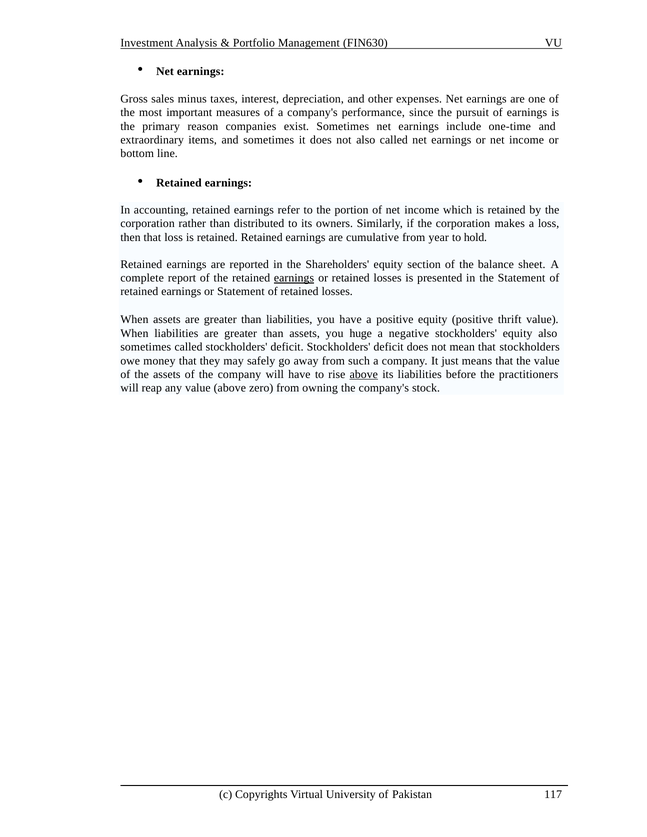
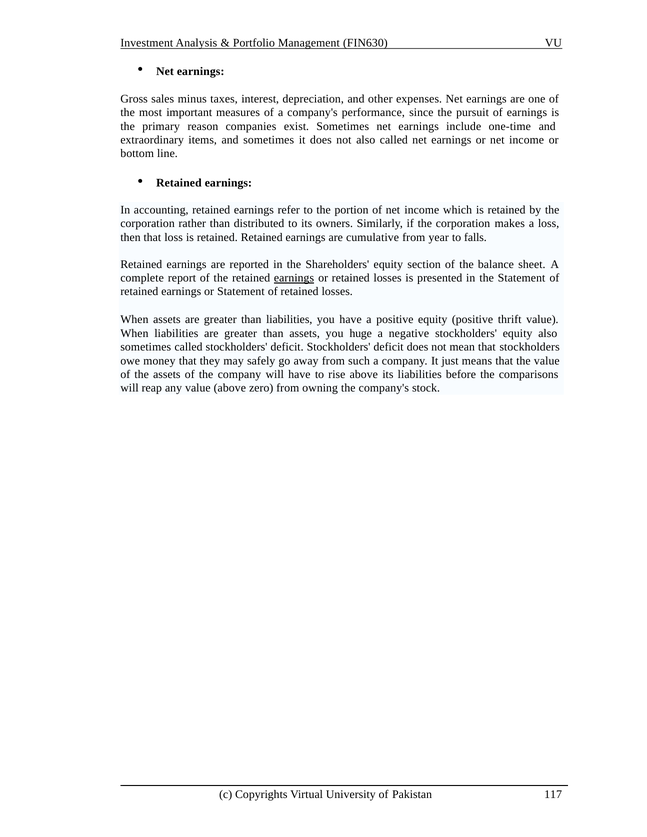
hold: hold -> falls (475, 237)
above underline: present -> none (364, 375)
practitioners: practitioners -> comparisons (529, 375)
